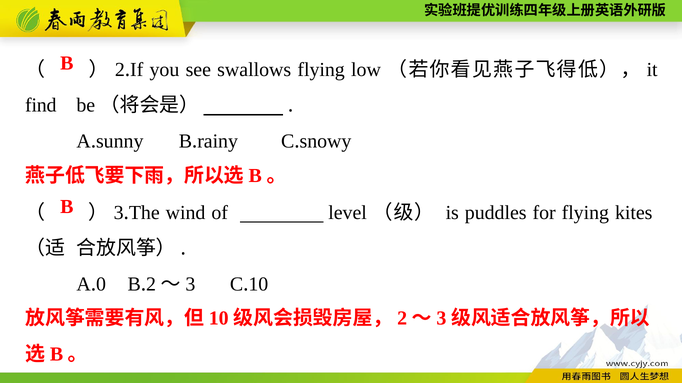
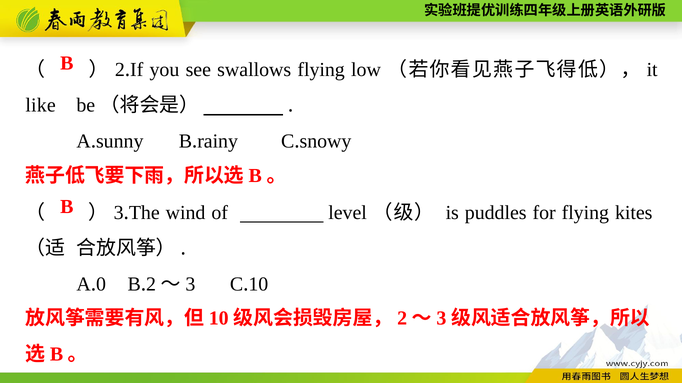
find: find -> like (41, 105)
